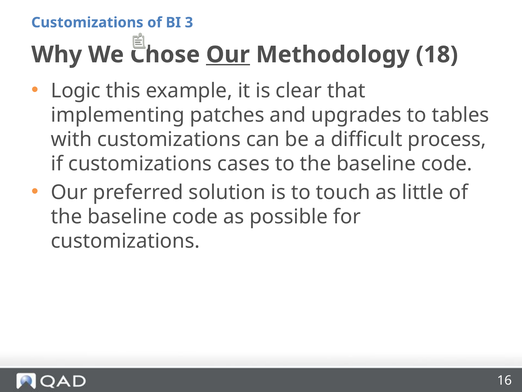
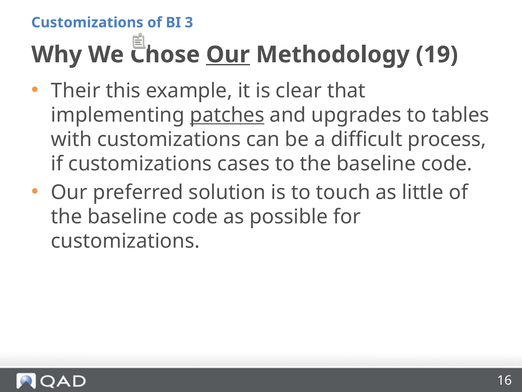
18: 18 -> 19 (437, 55)
Logic: Logic -> Their (76, 91)
patches underline: none -> present (227, 115)
